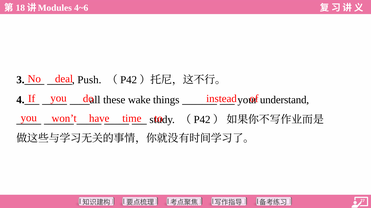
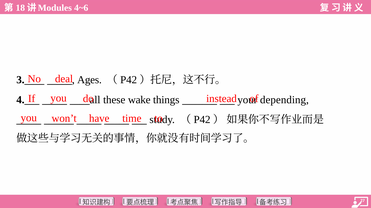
Push: Push -> Ages (89, 80)
understand: understand -> depending (284, 100)
